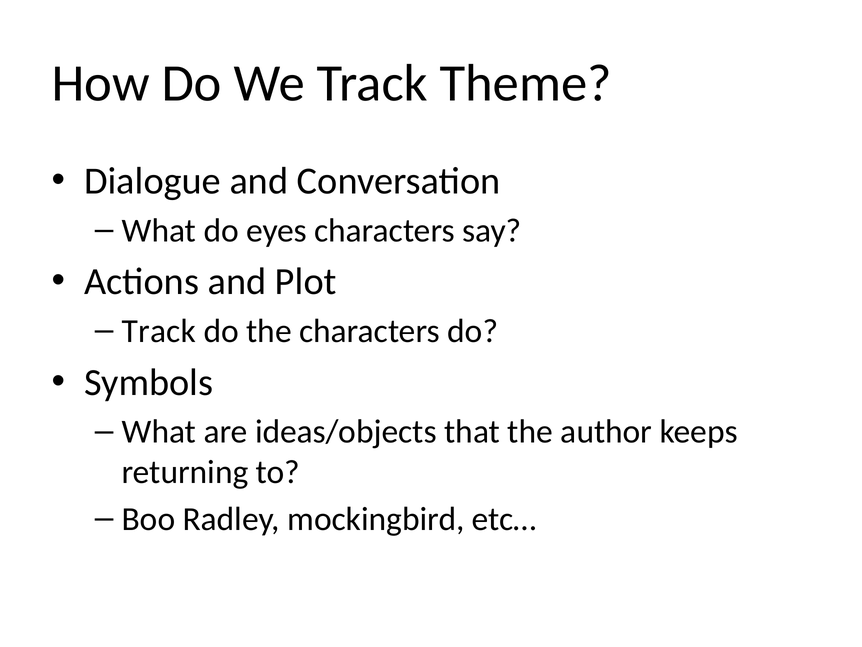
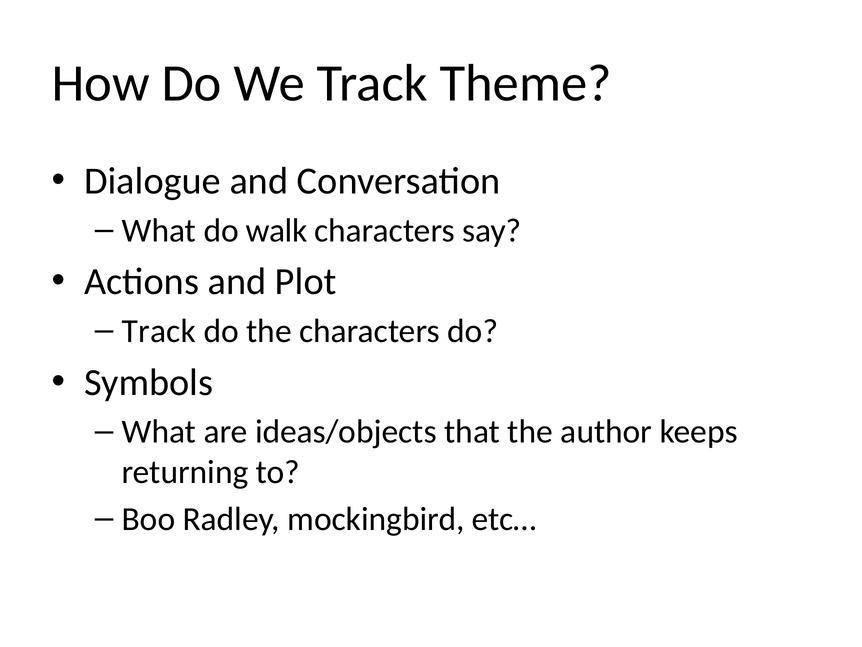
eyes: eyes -> walk (277, 230)
